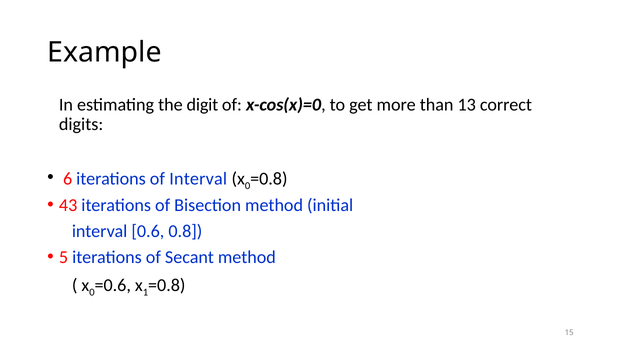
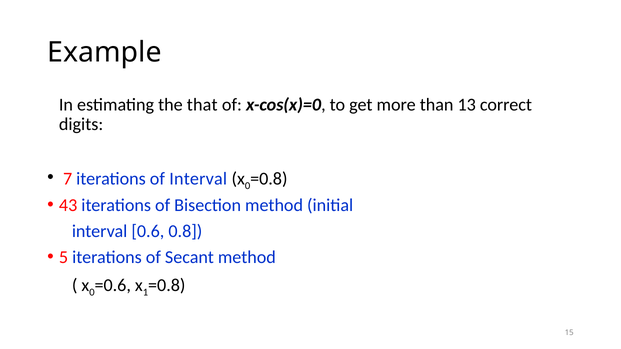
digit: digit -> that (202, 105)
6: 6 -> 7 (68, 179)
